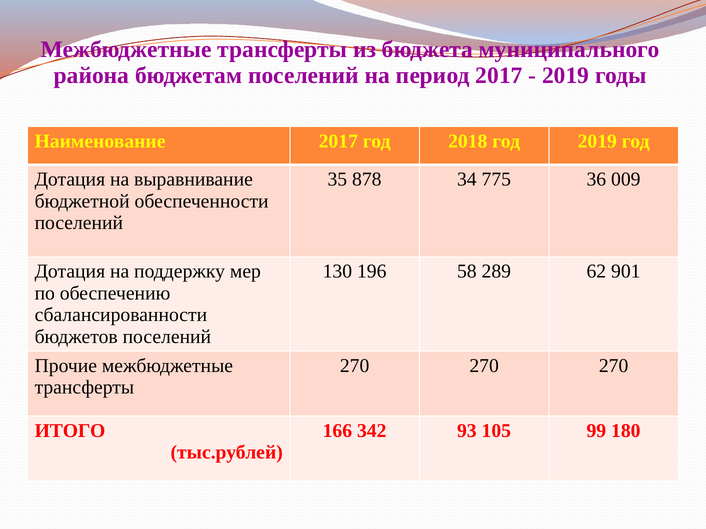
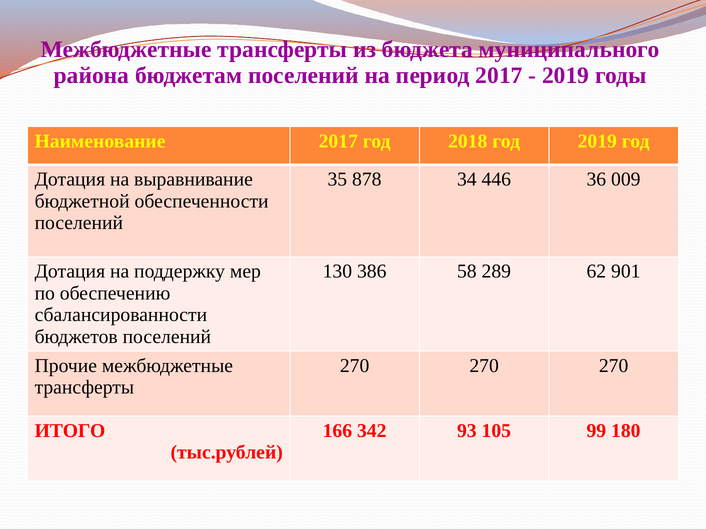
775: 775 -> 446 (496, 180)
196: 196 -> 386 (372, 272)
